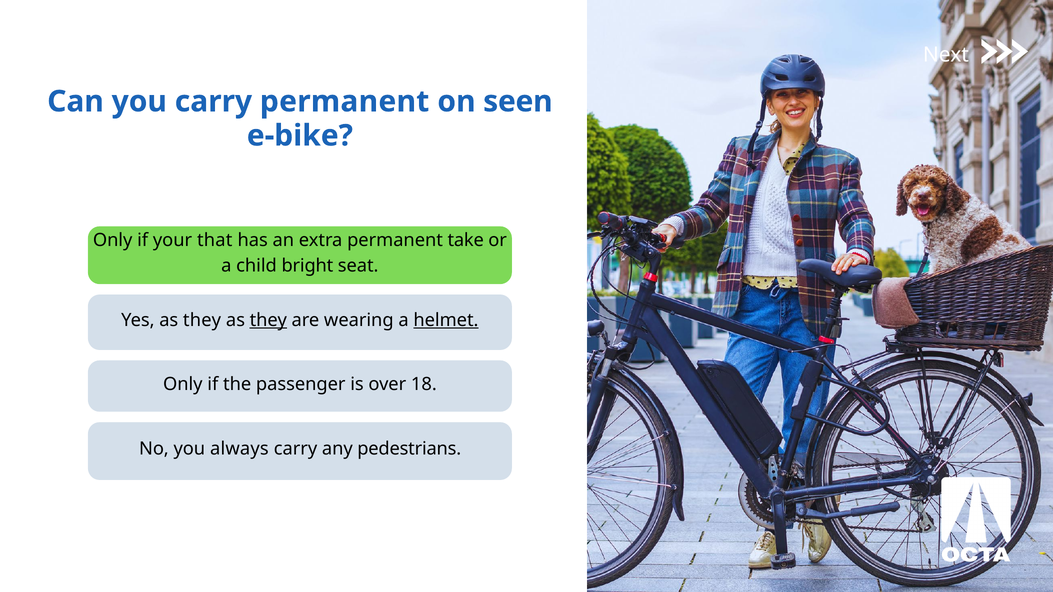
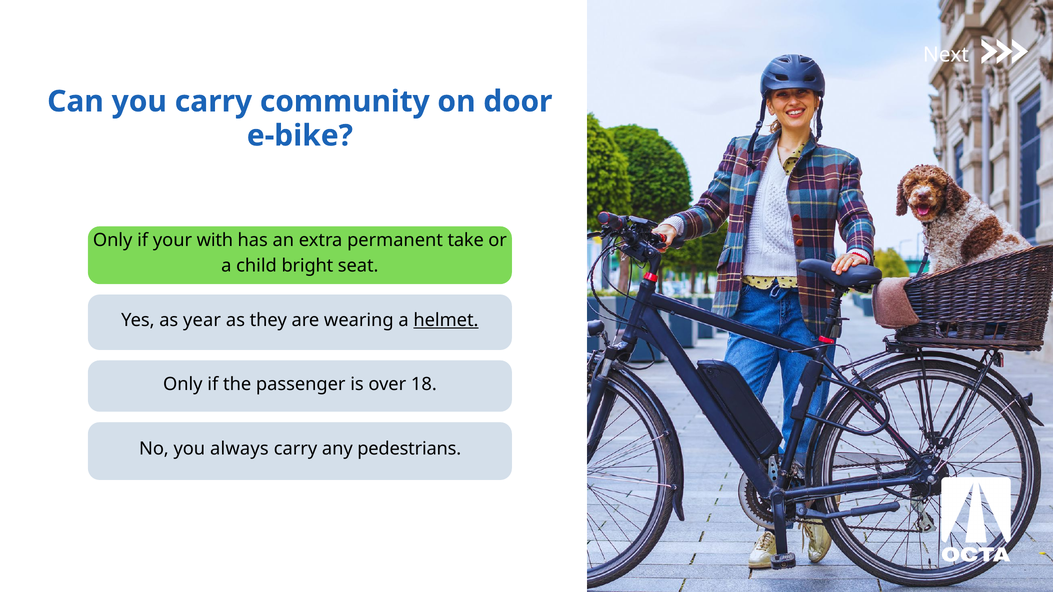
carry permanent: permanent -> community (345, 102)
seen: seen -> door (518, 102)
that: that -> with (215, 240)
Yes as they: they -> year (202, 320)
they underline: present -> none (268, 320)
